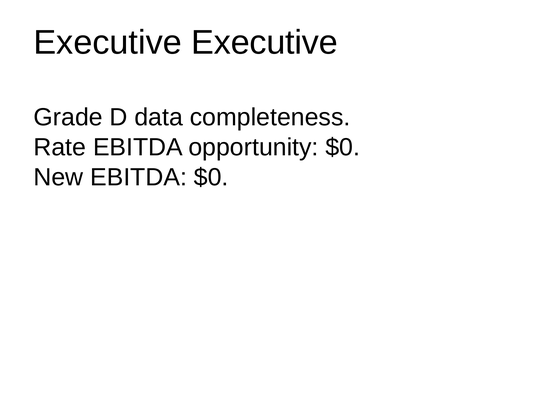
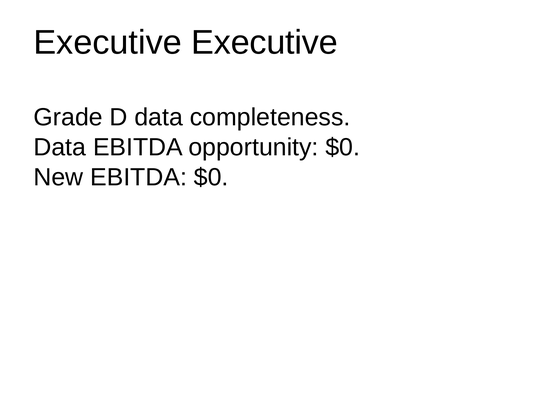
Rate: Rate -> Data (60, 147)
